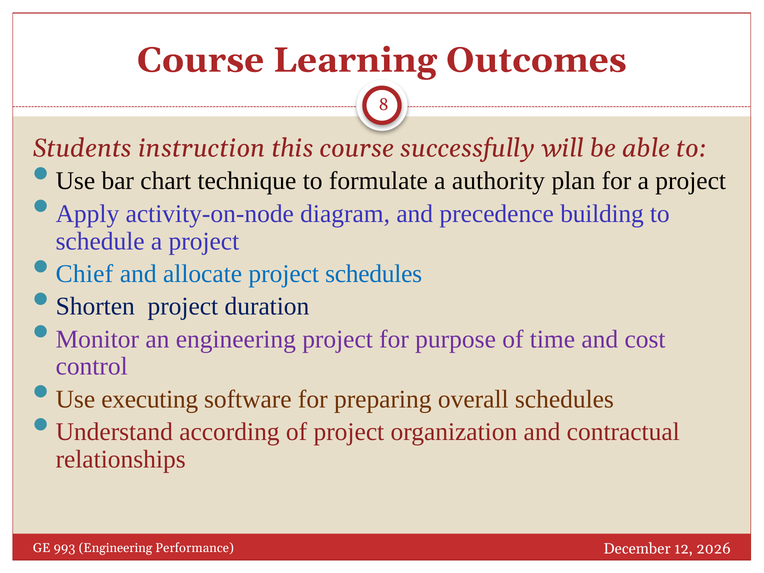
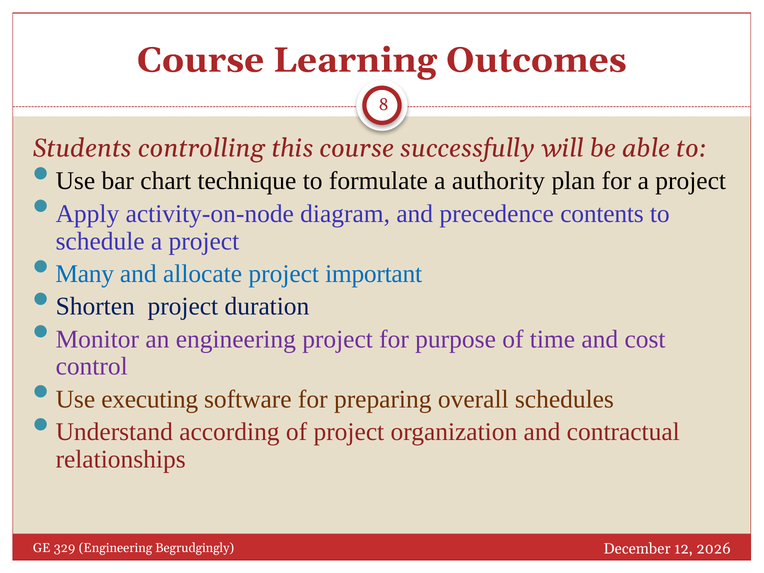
instruction: instruction -> controlling (202, 148)
building: building -> contents (602, 214)
Chief: Chief -> Many (85, 274)
project schedules: schedules -> important (374, 274)
993: 993 -> 329 (65, 548)
Performance: Performance -> Begrudgingly (195, 548)
